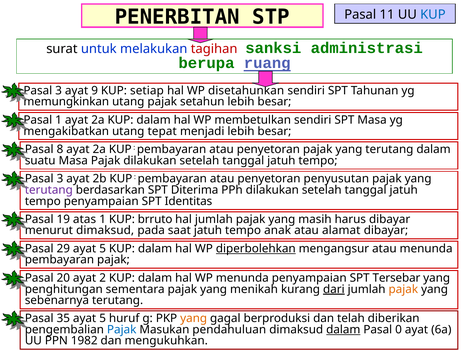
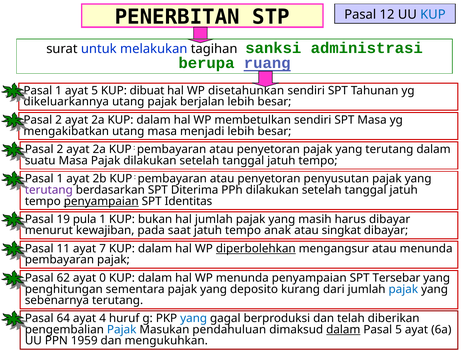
11: 11 -> 12 (387, 15)
tagihan colour: red -> black (214, 49)
3: 3 -> 1 (59, 91)
ayat 9: 9 -> 5 (95, 91)
setiap: setiap -> dibuat (147, 91)
memungkinkan: memungkinkan -> dikeluarkannya (66, 102)
setahun: setahun -> berjalan (202, 102)
1: 1 -> 2 (59, 120)
utang tepat: tepat -> masa (162, 131)
8: 8 -> 2 (60, 149)
3: 3 -> 1 (60, 179)
penyampaian underline: none -> present (101, 201)
atas: atas -> pula (85, 219)
brruto: brruto -> bukan (155, 219)
menurut dimaksud: dimaksud -> kewajiban (105, 231)
alamat: alamat -> singkat (341, 231)
29: 29 -> 11 (63, 249)
5: 5 -> 7 (103, 249)
20: 20 -> 62 (63, 278)
2: 2 -> 0 (103, 278)
menikah: menikah -> deposito (254, 289)
dari underline: present -> none (334, 289)
pajak colour: orange -> blue (403, 289)
35: 35 -> 64 (63, 319)
5: 5 -> 4 (103, 319)
yang colour: orange -> blue (194, 319)
Pasal 0: 0 -> 5 (399, 330)
1982: 1982 -> 1959 (84, 341)
